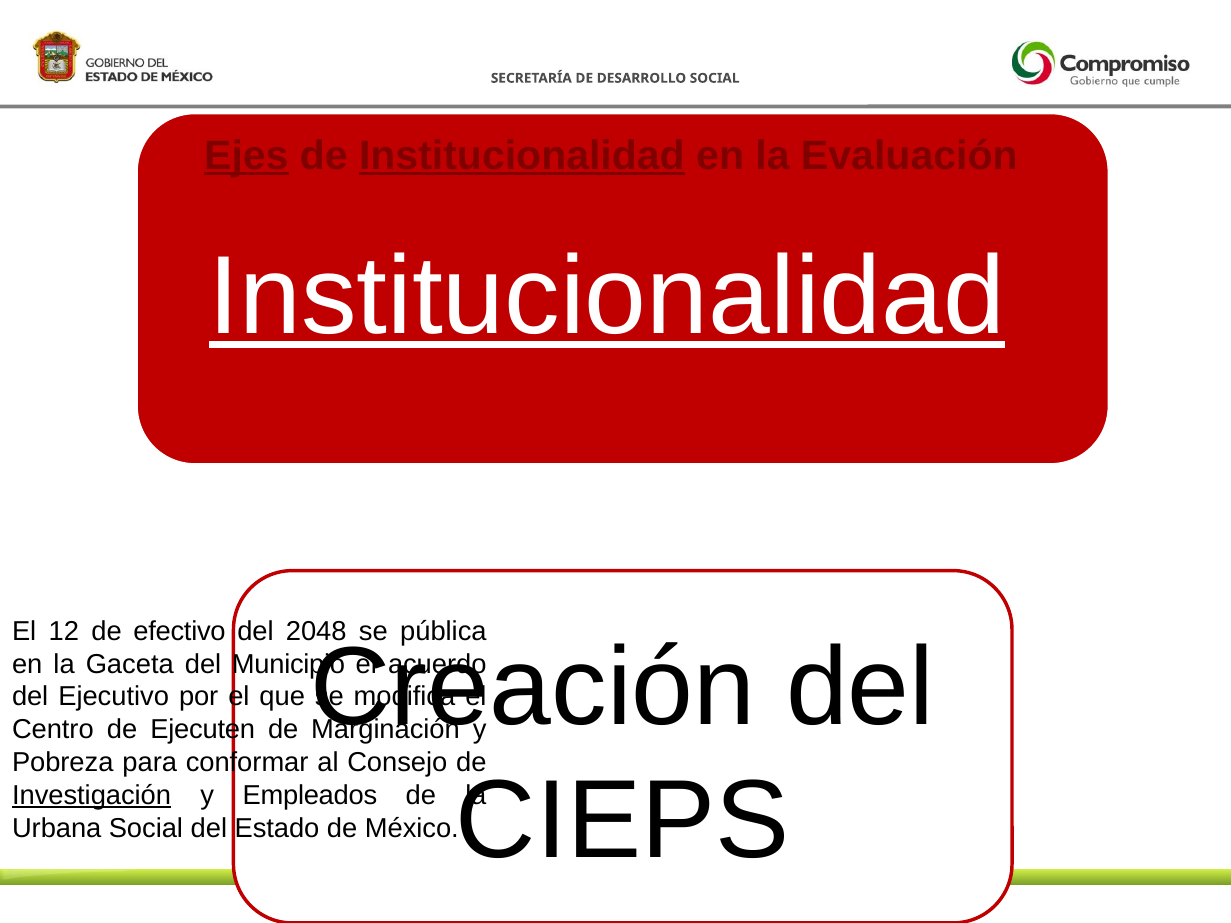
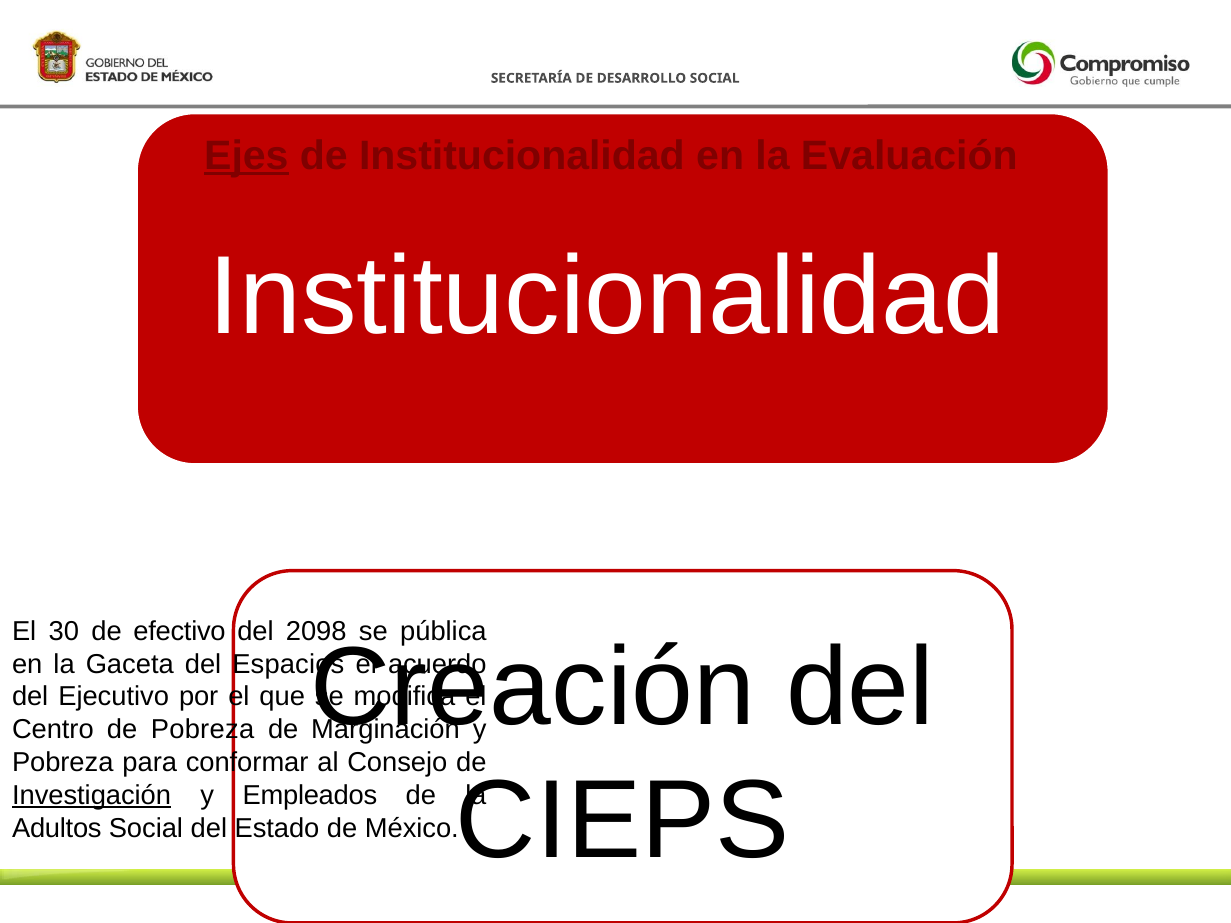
Institucionalidad underline: present -> none (522, 156)
Institucionalidad underline: present -> none (607, 297)
12: 12 -> 30 (64, 631)
2048: 2048 -> 2098 (316, 631)
Municipio: Municipio -> Espacios (288, 664)
de Ejecuten: Ejecuten -> Pobreza (203, 730)
Urbana: Urbana -> Adultos (57, 828)
